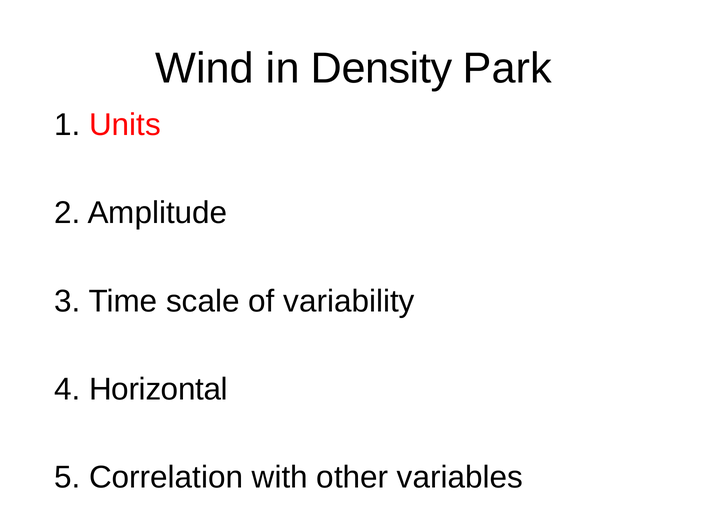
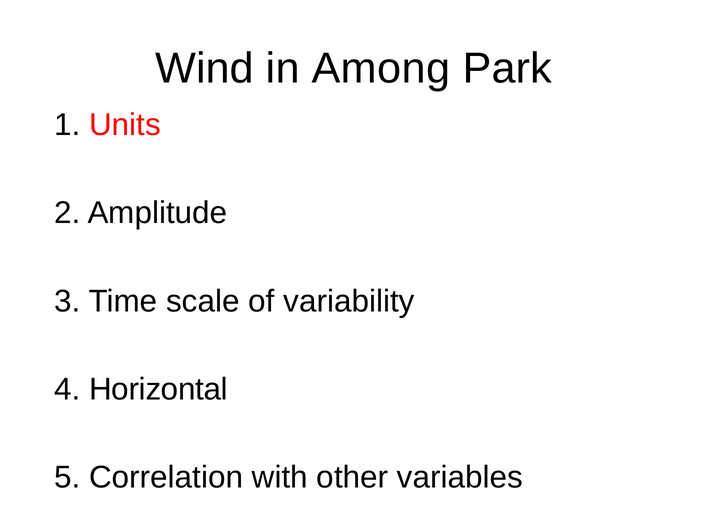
Density: Density -> Among (381, 69)
